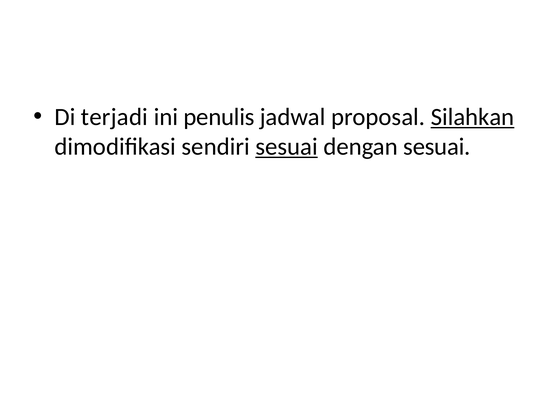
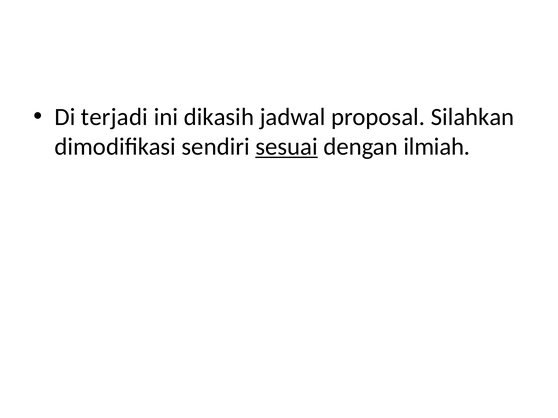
penulis: penulis -> dikasih (219, 117)
Silahkan underline: present -> none (473, 117)
dengan sesuai: sesuai -> ilmiah (437, 147)
